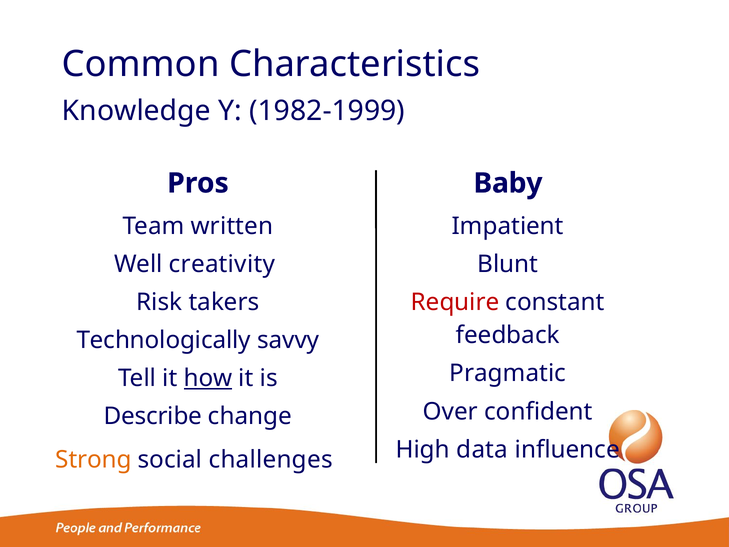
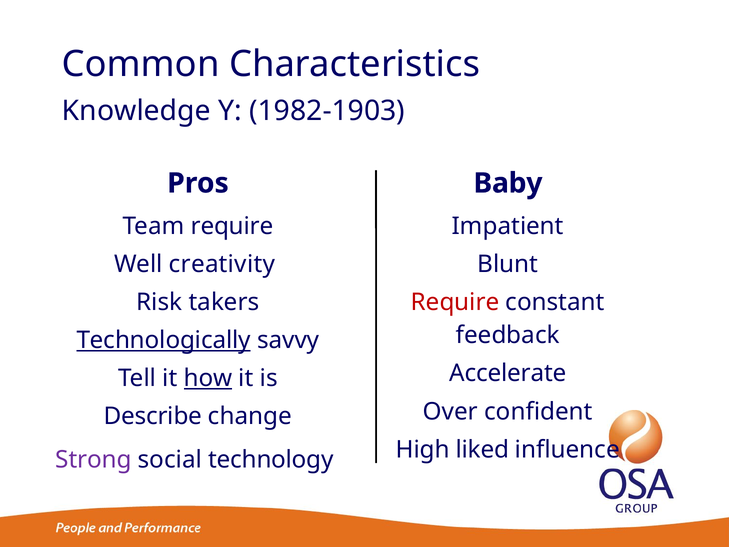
1982-1999: 1982-1999 -> 1982-1903 (327, 111)
Team written: written -> require (232, 226)
Technologically underline: none -> present (164, 340)
Pragmatic: Pragmatic -> Accelerate (508, 373)
data: data -> liked (483, 449)
Strong colour: orange -> purple (93, 459)
challenges: challenges -> technology (271, 459)
